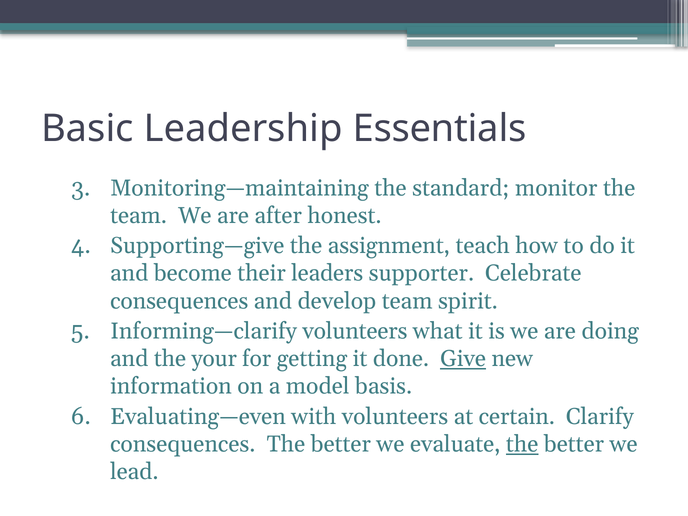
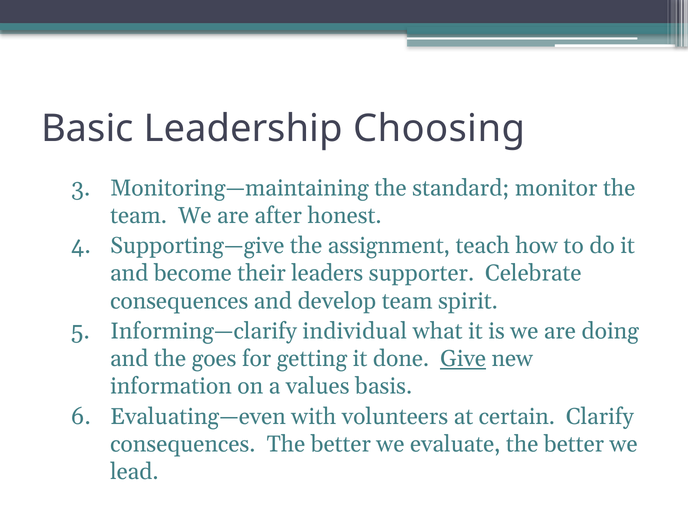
Essentials: Essentials -> Choosing (439, 129)
Informing—clarify volunteers: volunteers -> individual (355, 331)
your: your -> goes (214, 359)
model: model -> values (318, 386)
the underline: present -> none (522, 444)
